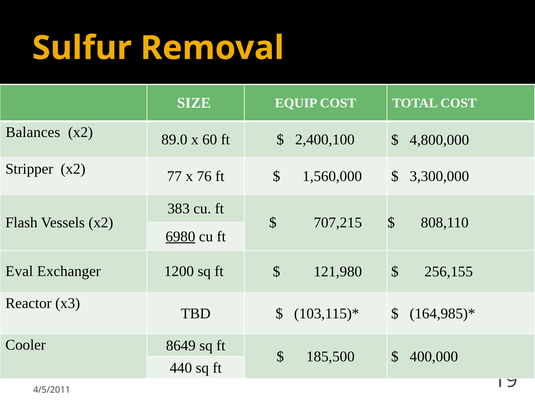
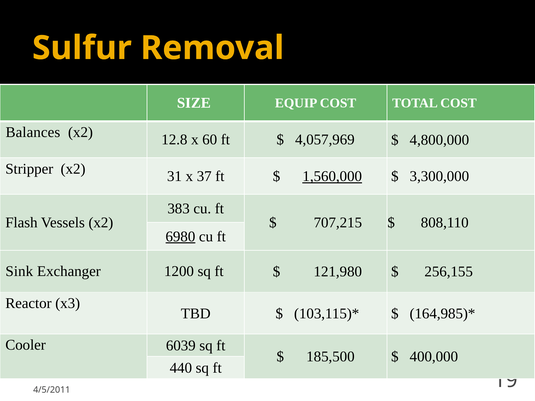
89.0: 89.0 -> 12.8 (174, 140)
2,400,100: 2,400,100 -> 4,057,969 (325, 140)
77: 77 -> 31 (174, 176)
76: 76 -> 37 (204, 176)
1,560,000 underline: none -> present (332, 177)
Eval: Eval -> Sink (19, 272)
8649: 8649 -> 6039 (181, 346)
